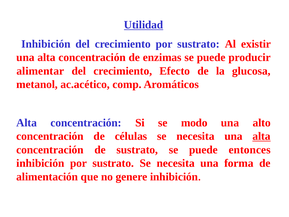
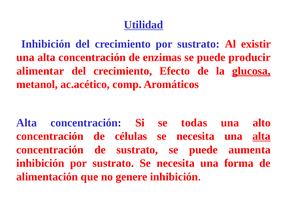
glucosa underline: none -> present (251, 71)
modo: modo -> todas (194, 123)
entonces: entonces -> aumenta (250, 150)
